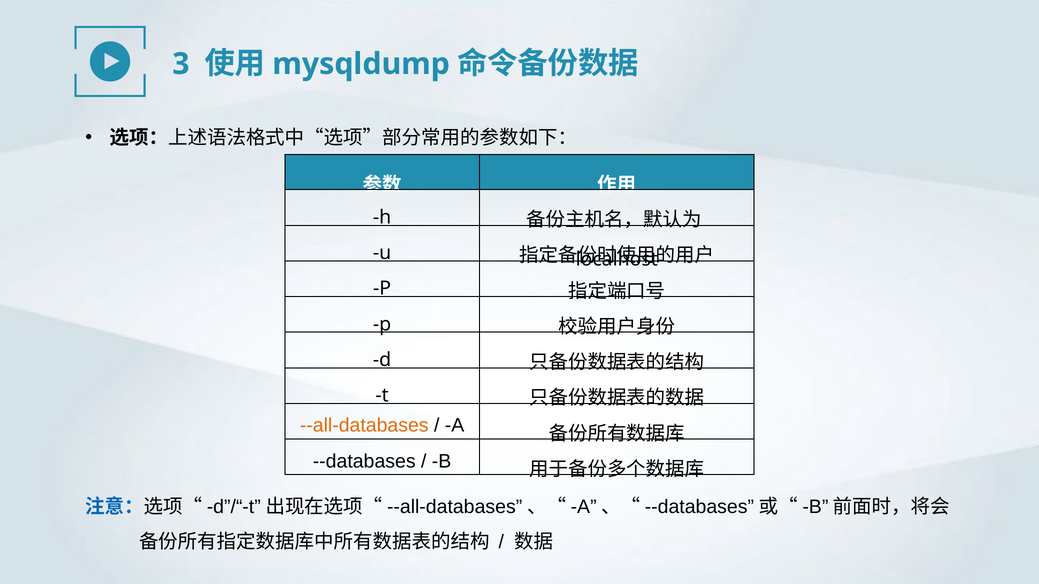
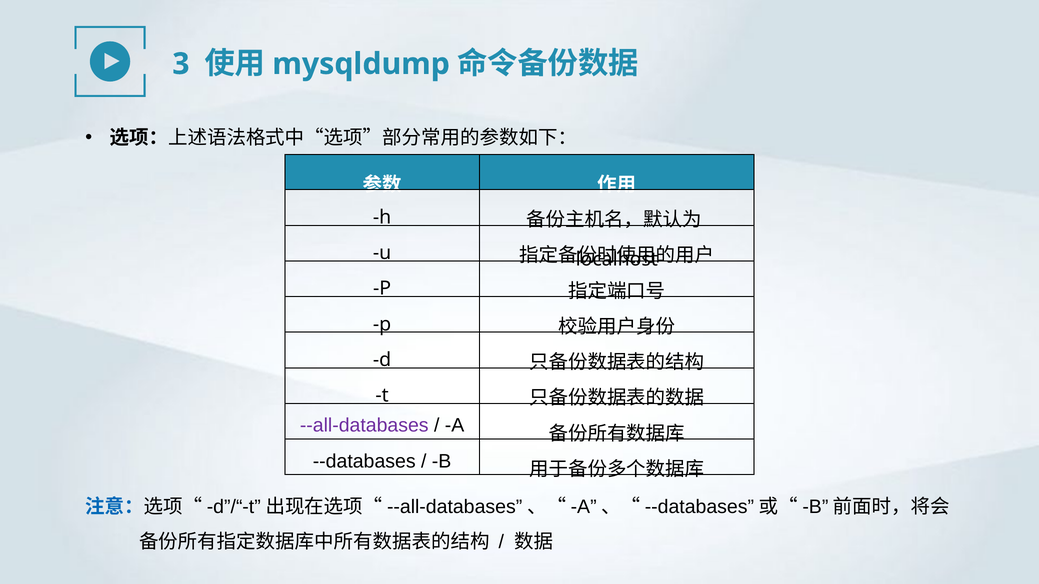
--all-databases colour: orange -> purple (364, 426)
